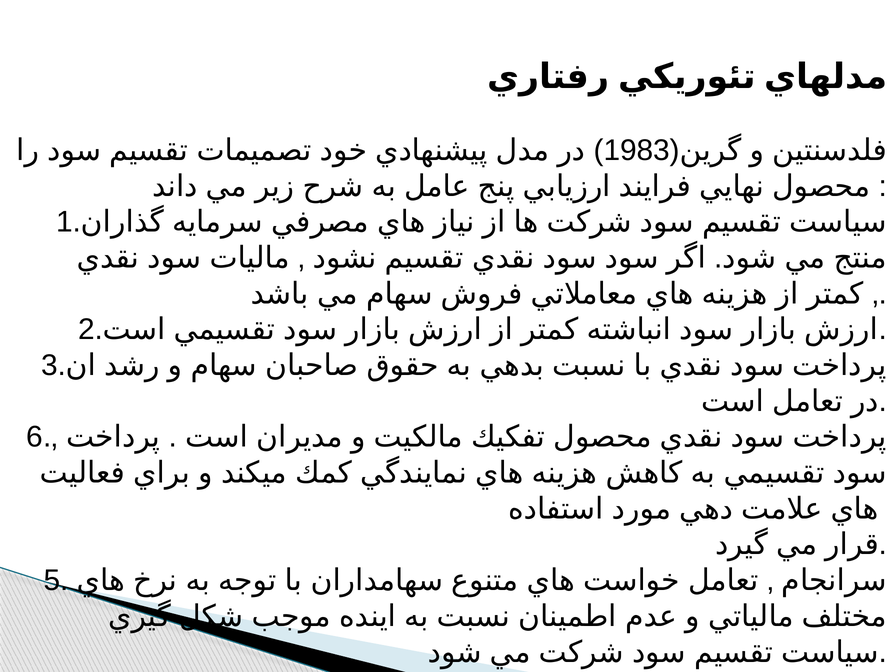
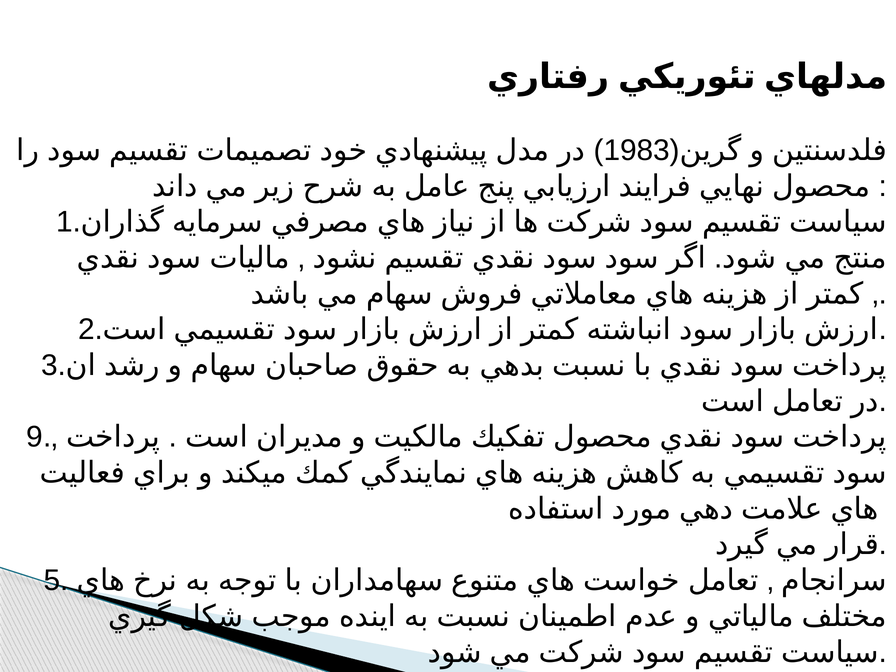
6.‚: 6.‚ -> 9.‚ (42, 437)
